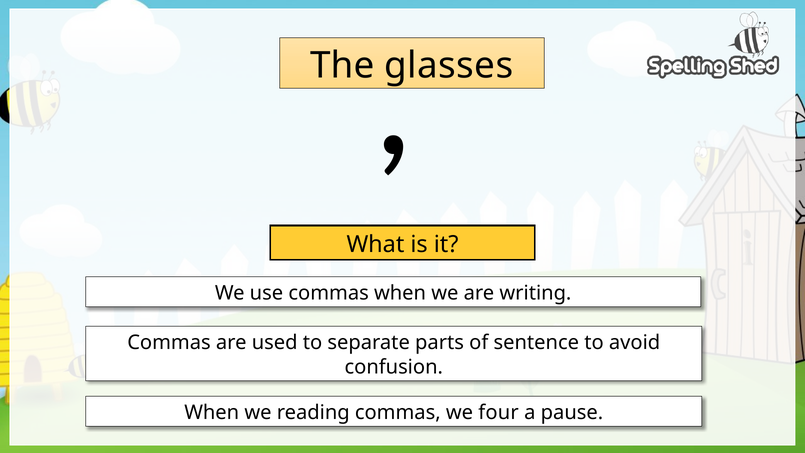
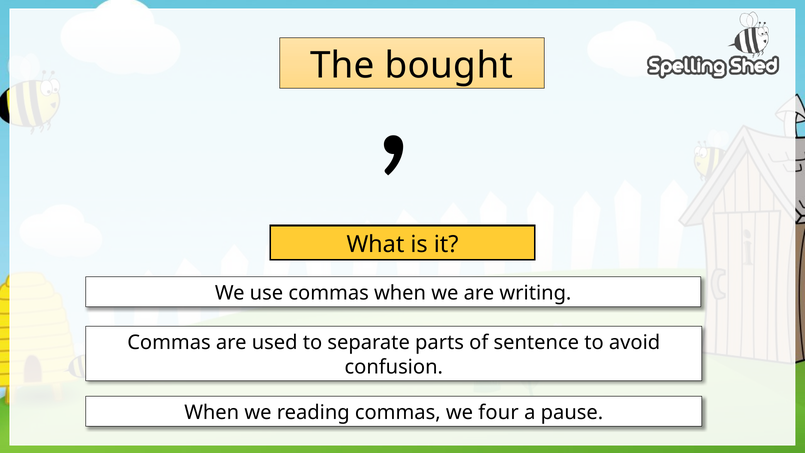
glasses: glasses -> bought (449, 65)
